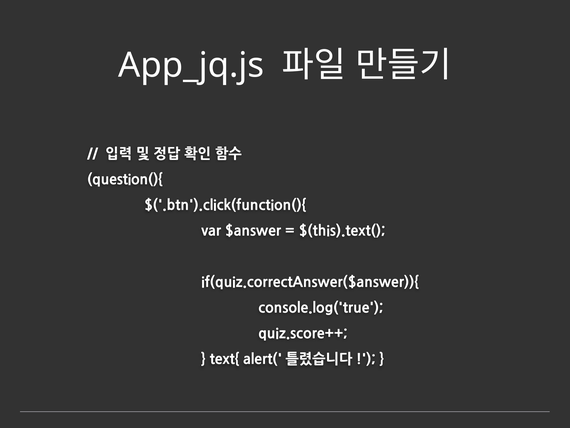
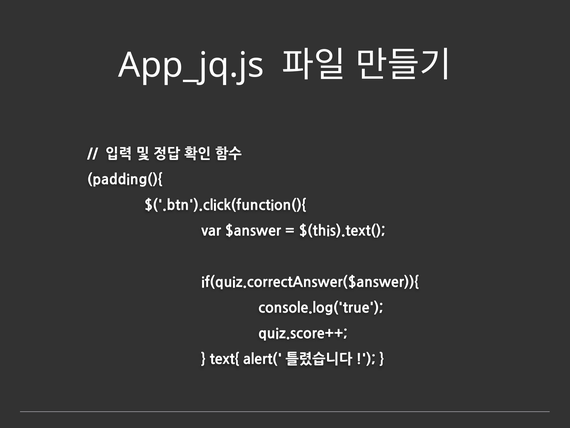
question(){: question(){ -> padding(){ (125, 180)
